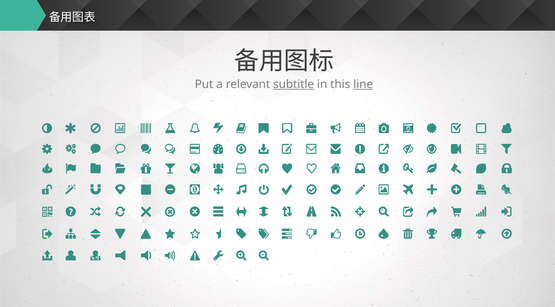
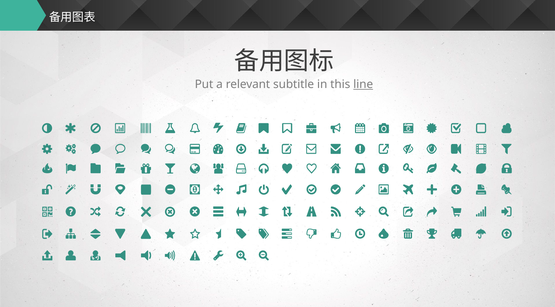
subtitle underline: present -> none (294, 84)
